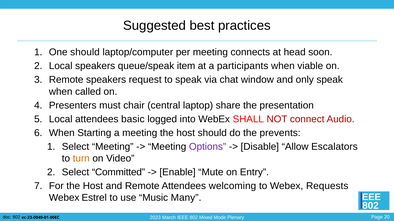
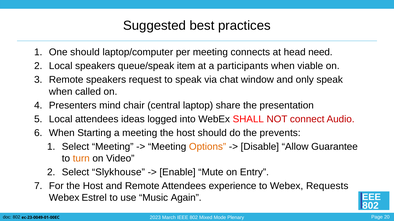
soon: soon -> need (320, 52)
must: must -> mind (110, 106)
basic: basic -> ideas (133, 119)
Options colour: purple -> orange (208, 147)
Escalators: Escalators -> Guarantee (334, 147)
Committed: Committed -> Slykhouse (118, 173)
welcoming: welcoming -> experience (233, 186)
Many: Many -> Again (186, 198)
